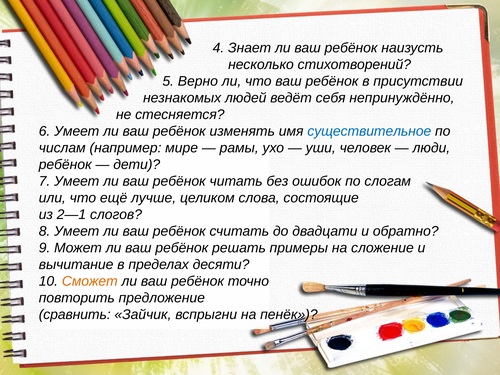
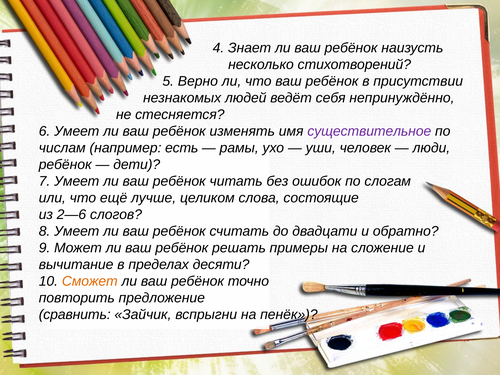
существительное colour: blue -> purple (369, 131)
мире: мире -> есть (182, 148)
2—1: 2—1 -> 2—6 (71, 215)
